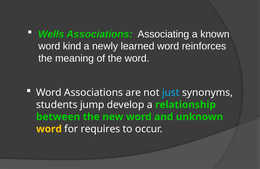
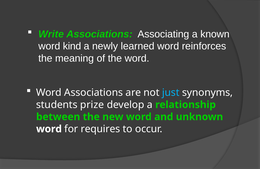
Wells: Wells -> Write (51, 34)
jump: jump -> prize (92, 105)
word colour: yellow -> white (49, 129)
